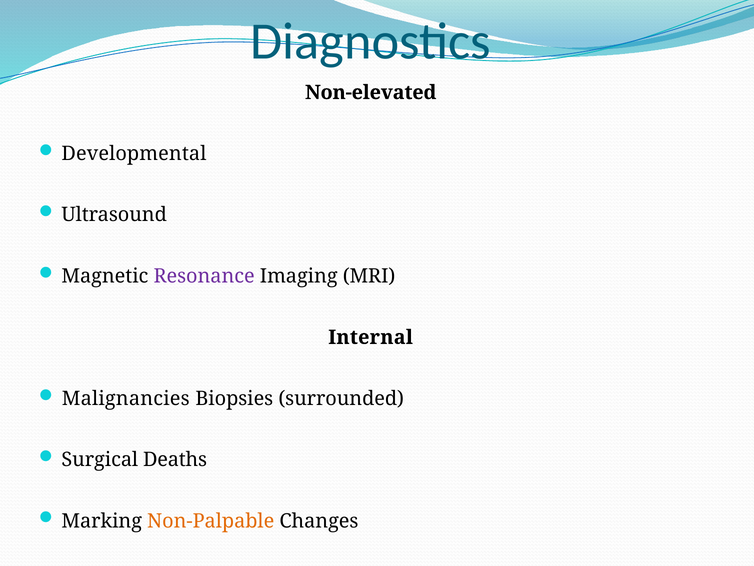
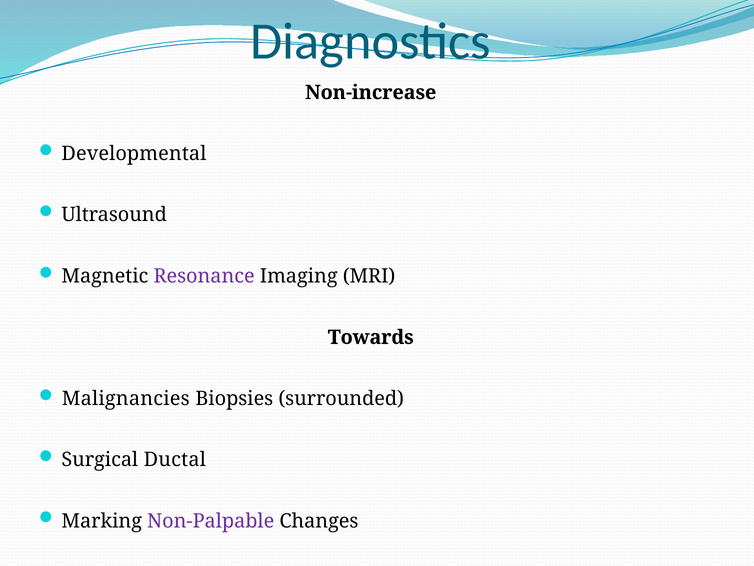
Non-elevated: Non-elevated -> Non-increase (371, 92)
Internal: Internal -> Towards (371, 337)
Deaths: Deaths -> Ductal (175, 459)
Non-Palpable colour: orange -> purple (211, 520)
